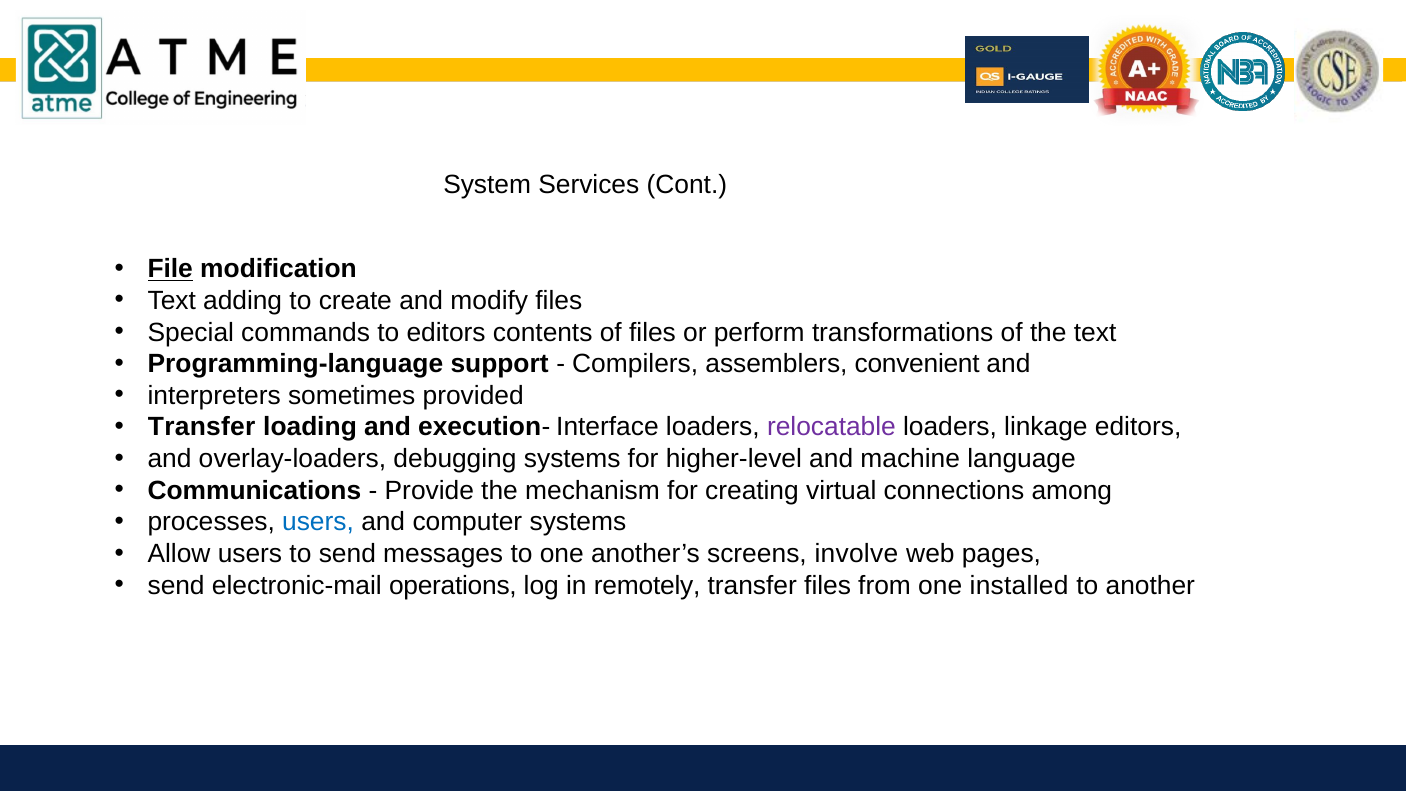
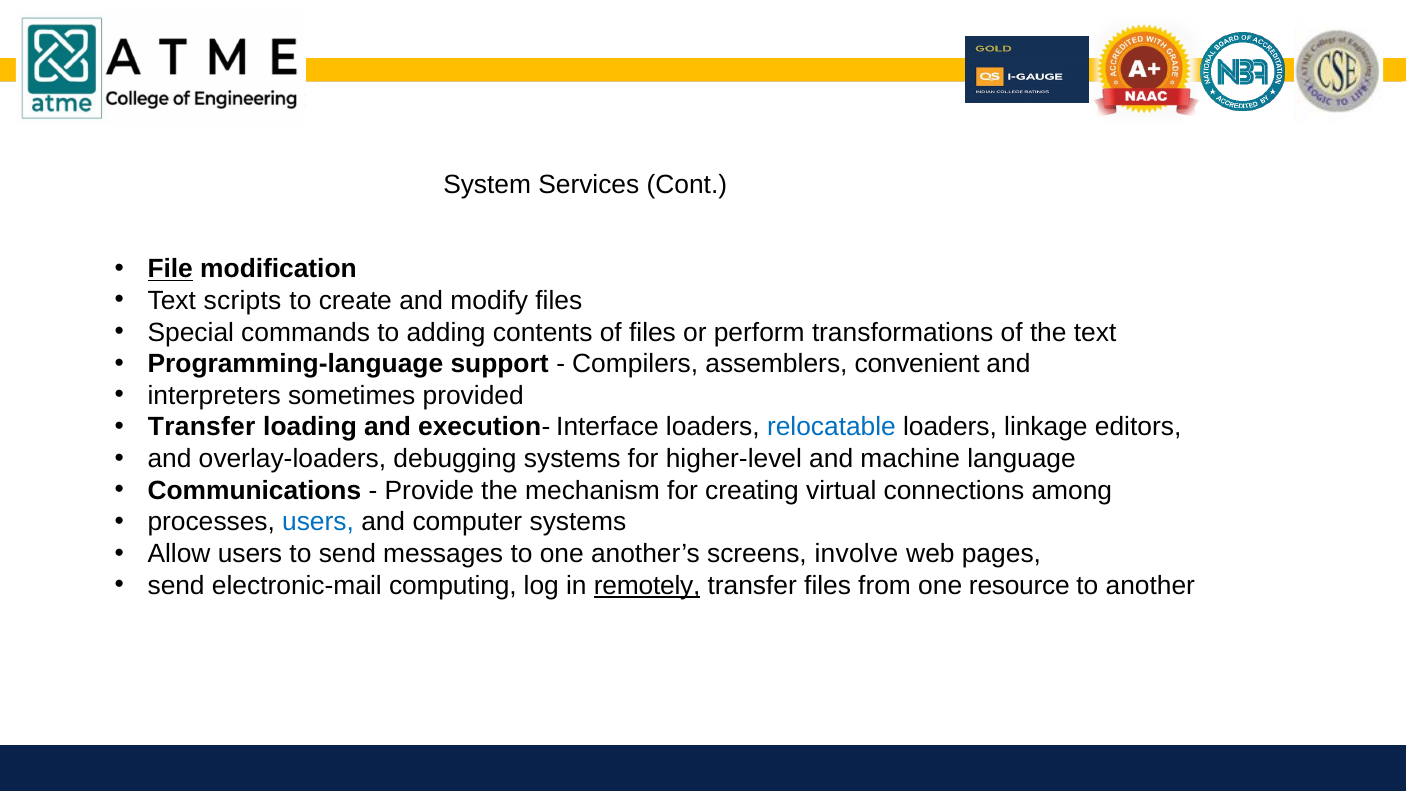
adding: adding -> scripts (243, 301)
to editors: editors -> adding (446, 332)
relocatable colour: purple -> blue (831, 427)
operations: operations -> computing (453, 585)
remotely underline: none -> present (647, 585)
installed: installed -> resource (1019, 585)
